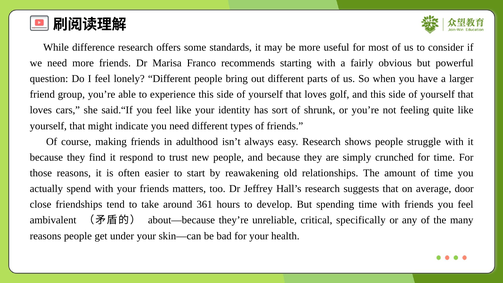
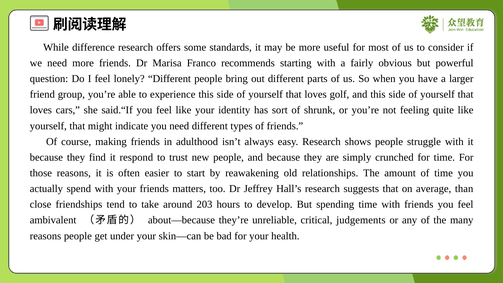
door: door -> than (464, 189)
361: 361 -> 203 (204, 204)
specifically: specifically -> judgements (361, 220)
